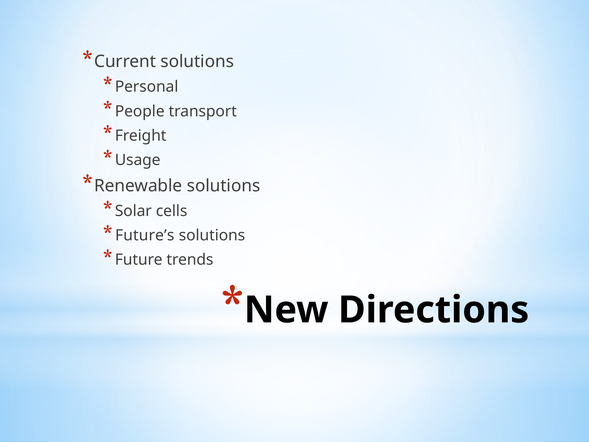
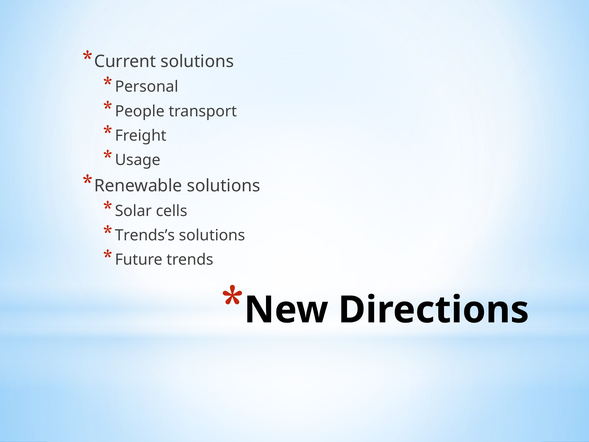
Future’s: Future’s -> Trends’s (145, 235)
